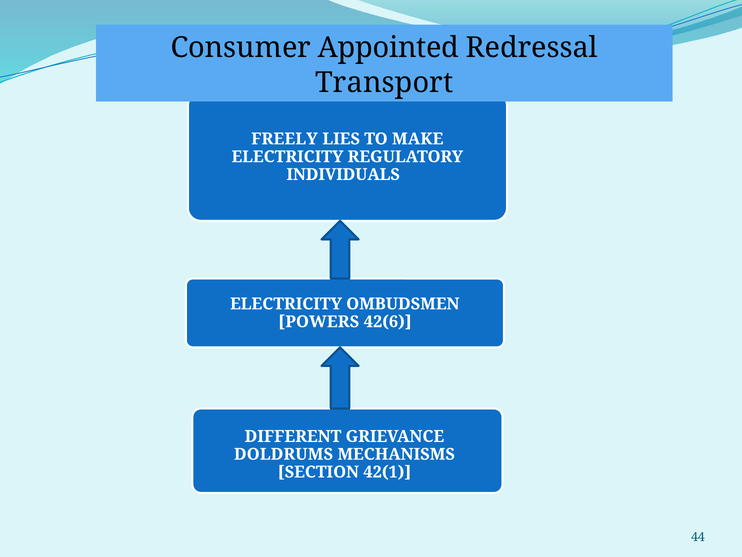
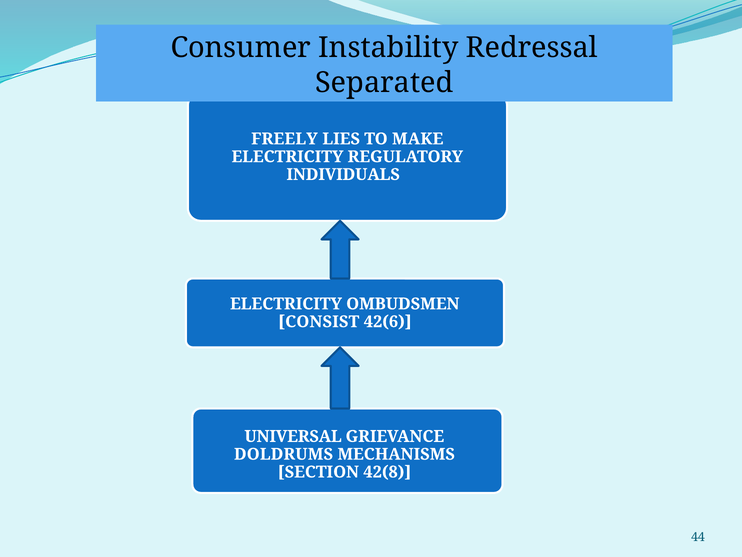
Appointed: Appointed -> Instability (388, 48)
Transport: Transport -> Separated (384, 82)
POWERS: POWERS -> CONSIST (319, 321)
DIFFERENT: DIFFERENT -> UNIVERSAL (293, 436)
42(1: 42(1 -> 42(8 (387, 472)
